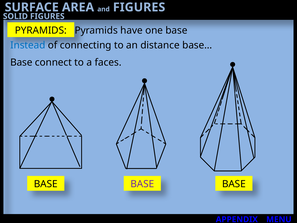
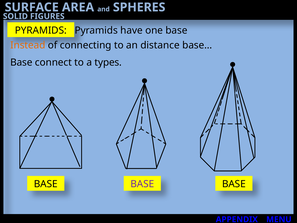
and FIGURES: FIGURES -> SPHERES (139, 7)
Instead colour: blue -> orange (28, 45)
faces: faces -> types (108, 62)
